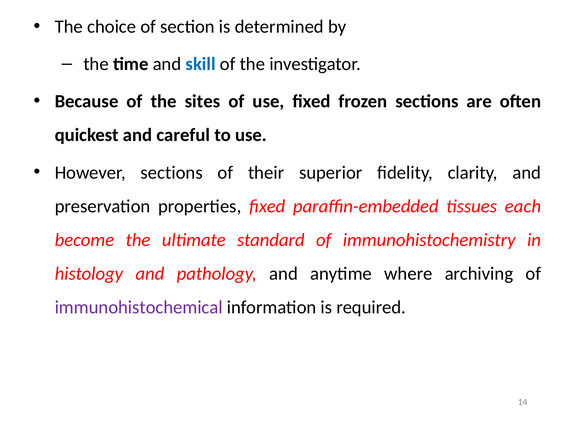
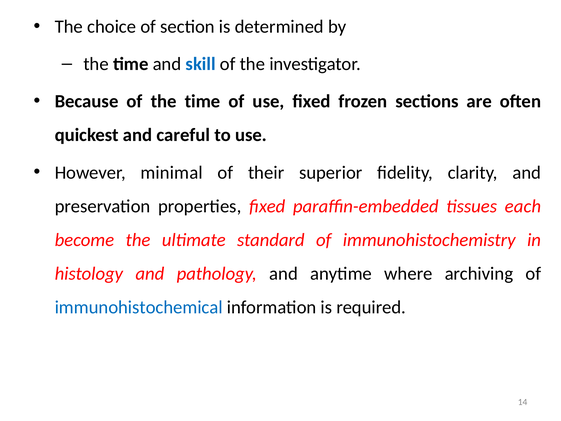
of the sites: sites -> time (203, 101)
However sections: sections -> minimal (172, 172)
immunohistochemical colour: purple -> blue (139, 307)
